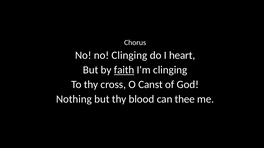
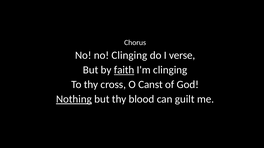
heart: heart -> verse (182, 56)
Nothing underline: none -> present (74, 99)
thee: thee -> guilt (185, 99)
